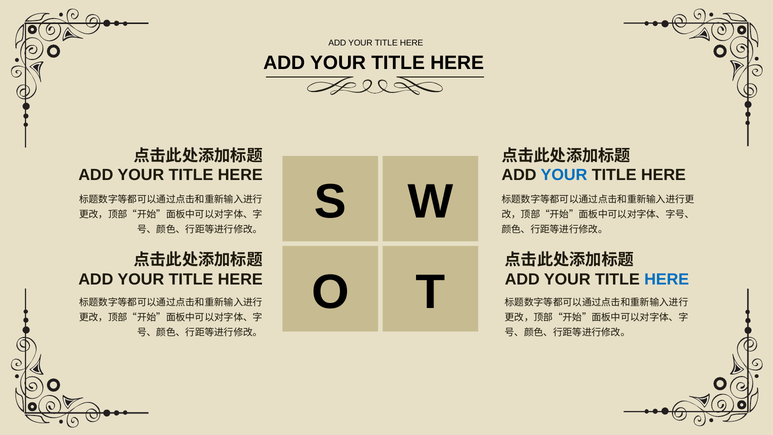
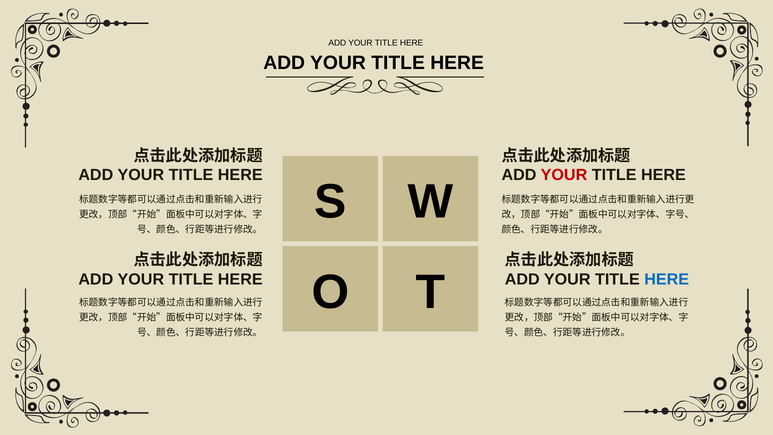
YOUR colour: blue -> red (564, 175)
